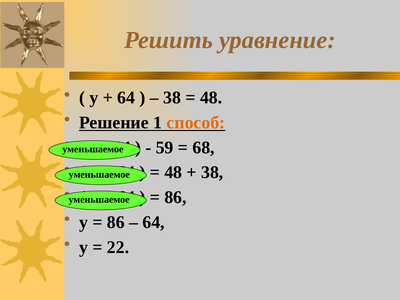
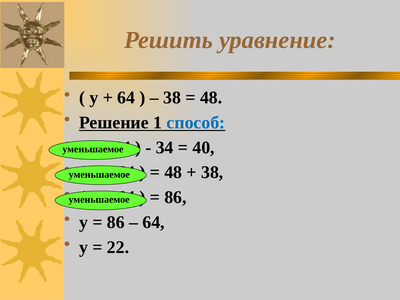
способ colour: orange -> blue (196, 123)
59: 59 -> 34 (165, 148)
68: 68 -> 40 (204, 148)
